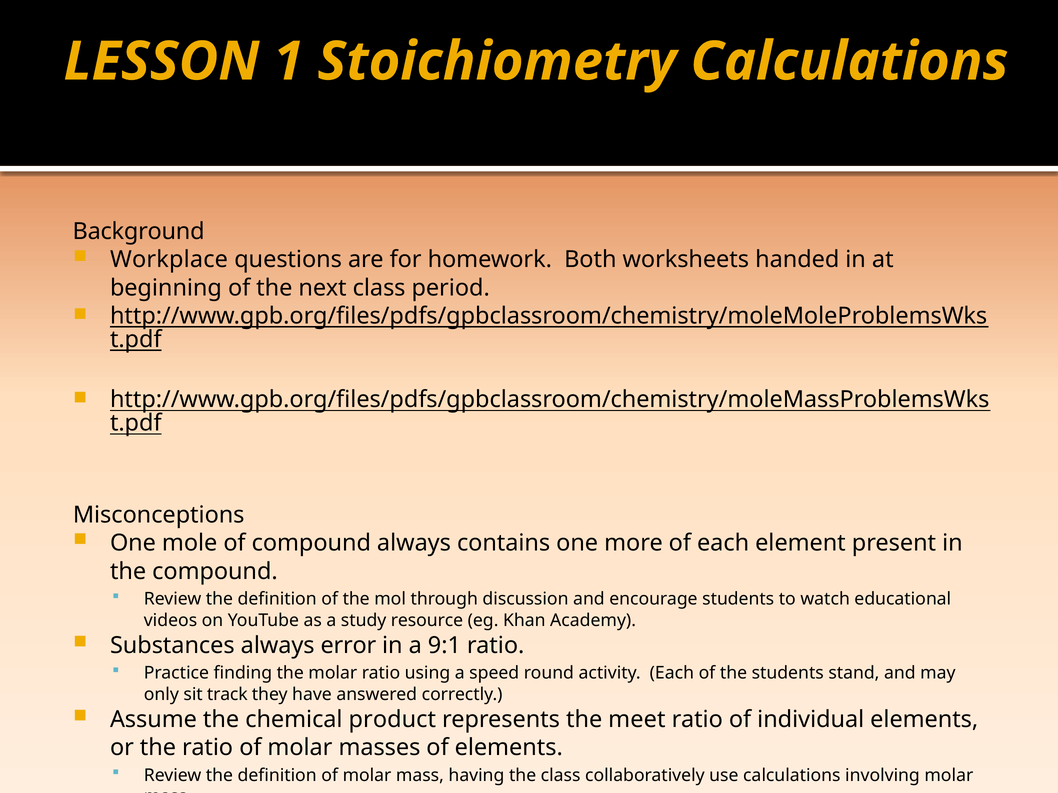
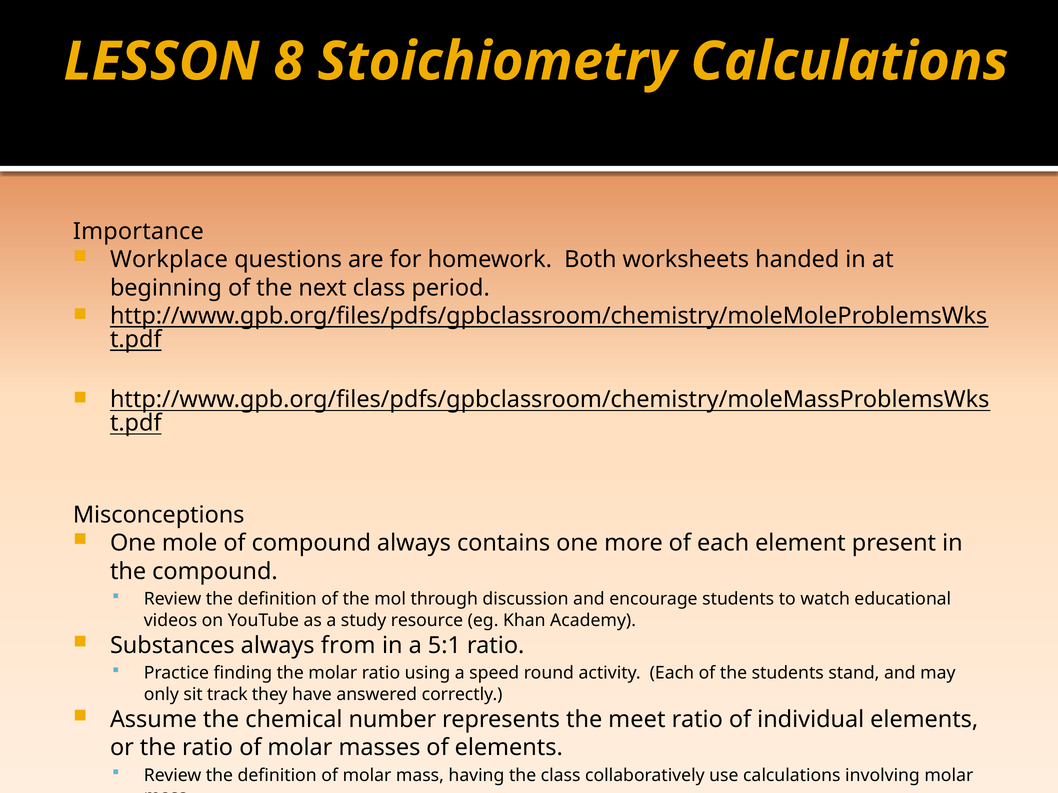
1: 1 -> 8 (288, 62)
Background: Background -> Importance (138, 232)
error: error -> from (348, 646)
9:1: 9:1 -> 5:1 (444, 646)
product: product -> number (392, 720)
